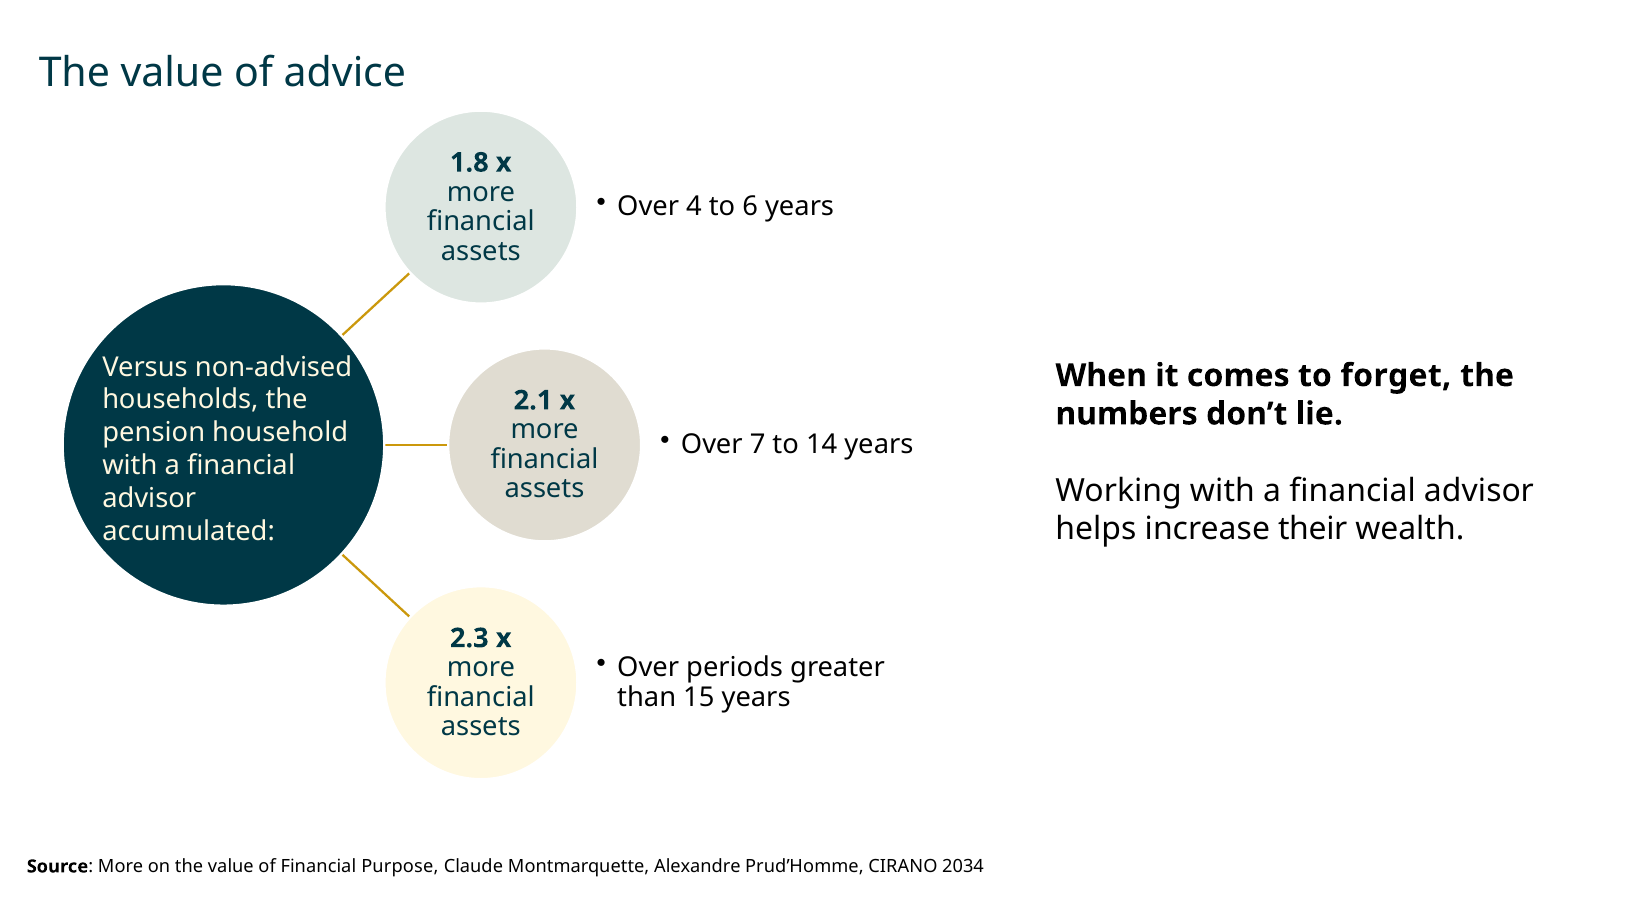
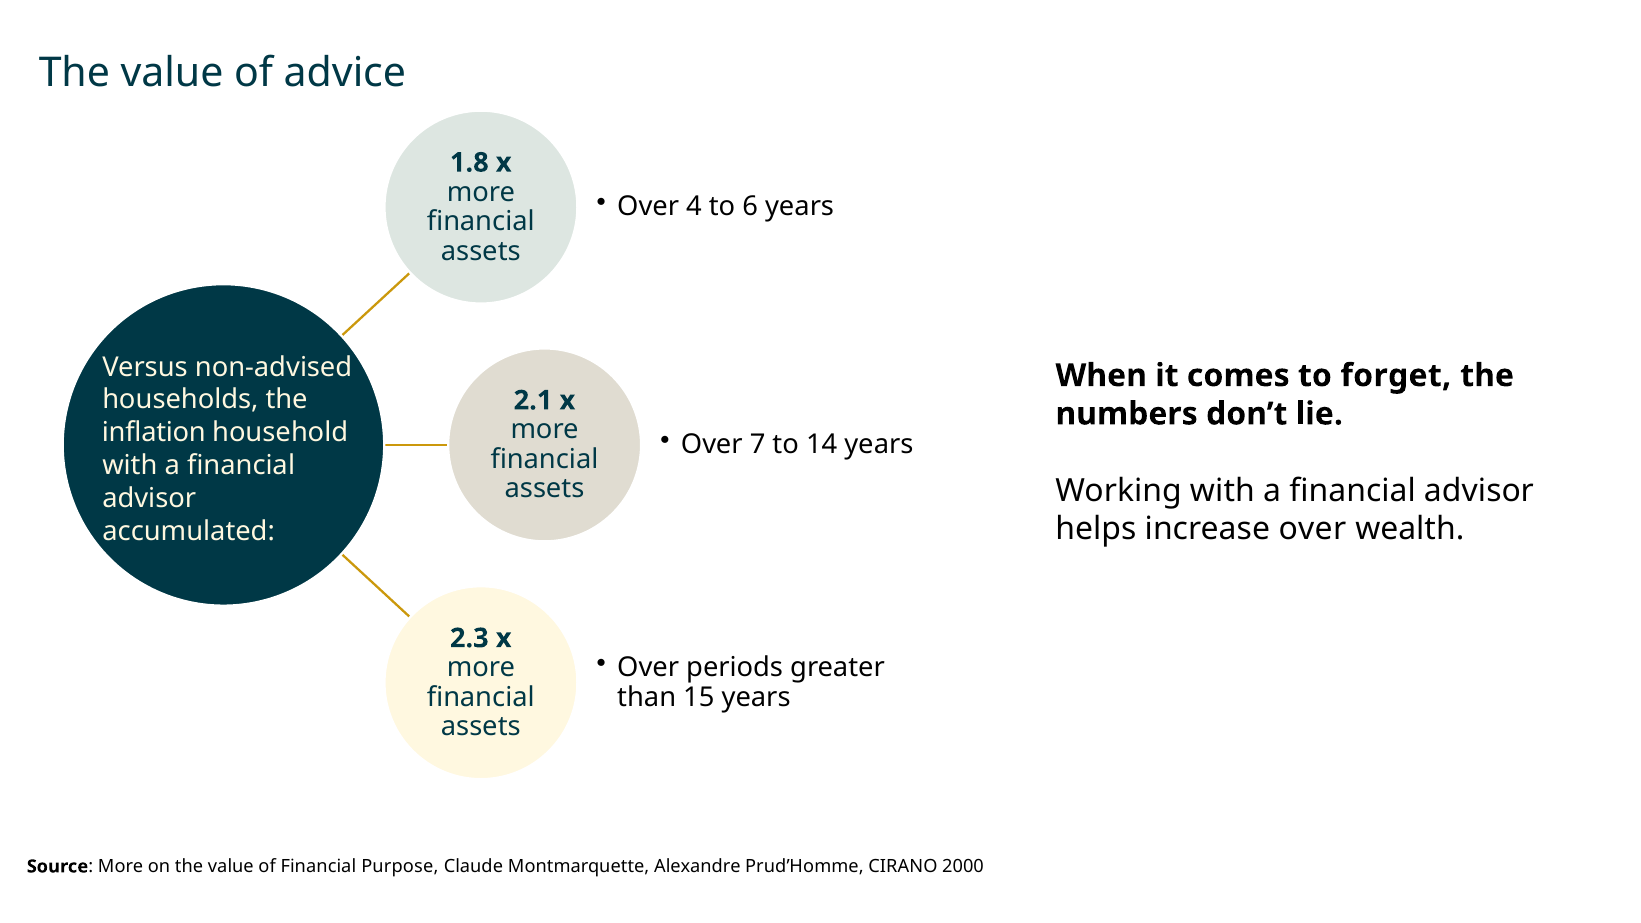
pension: pension -> inflation (154, 433)
increase their: their -> over (1312, 529)
2034: 2034 -> 2000 (963, 867)
